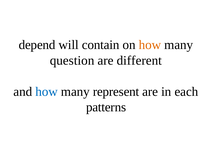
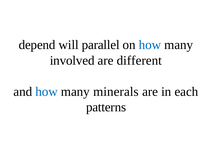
contain: contain -> parallel (101, 45)
how colour: orange -> blue (150, 45)
question: question -> involved (72, 60)
represent: represent -> minerals (116, 92)
